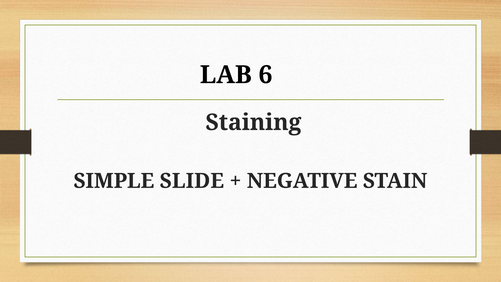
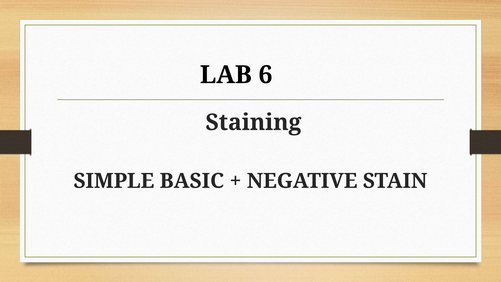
SLIDE: SLIDE -> BASIC (192, 181)
